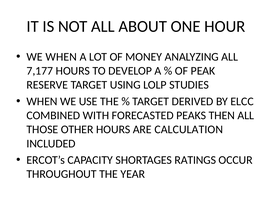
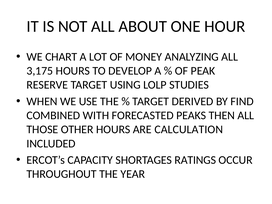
WE WHEN: WHEN -> CHART (61, 57)
7,177: 7,177 -> 3,175 (40, 71)
ELCC: ELCC -> FIND (242, 101)
